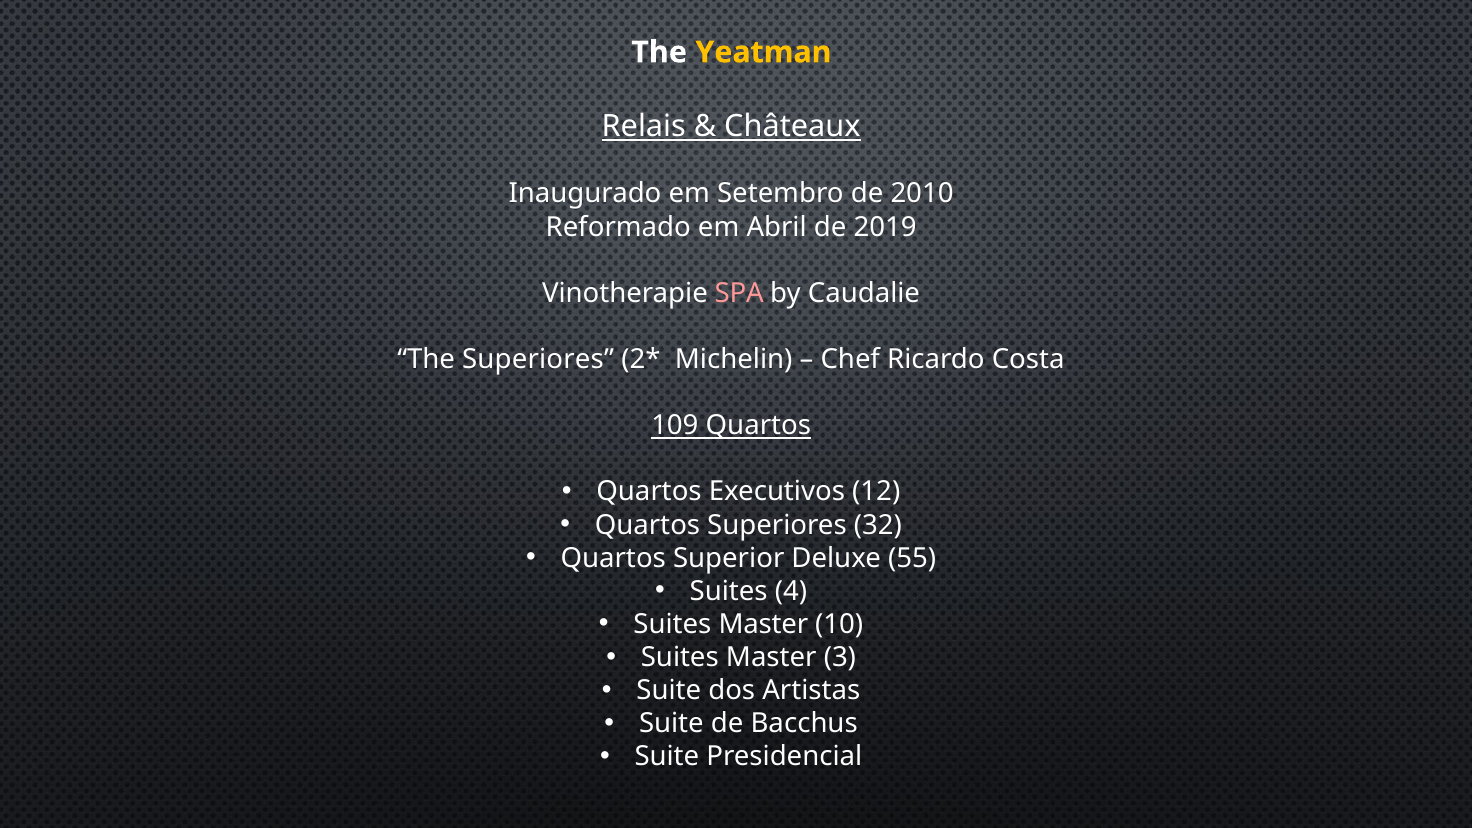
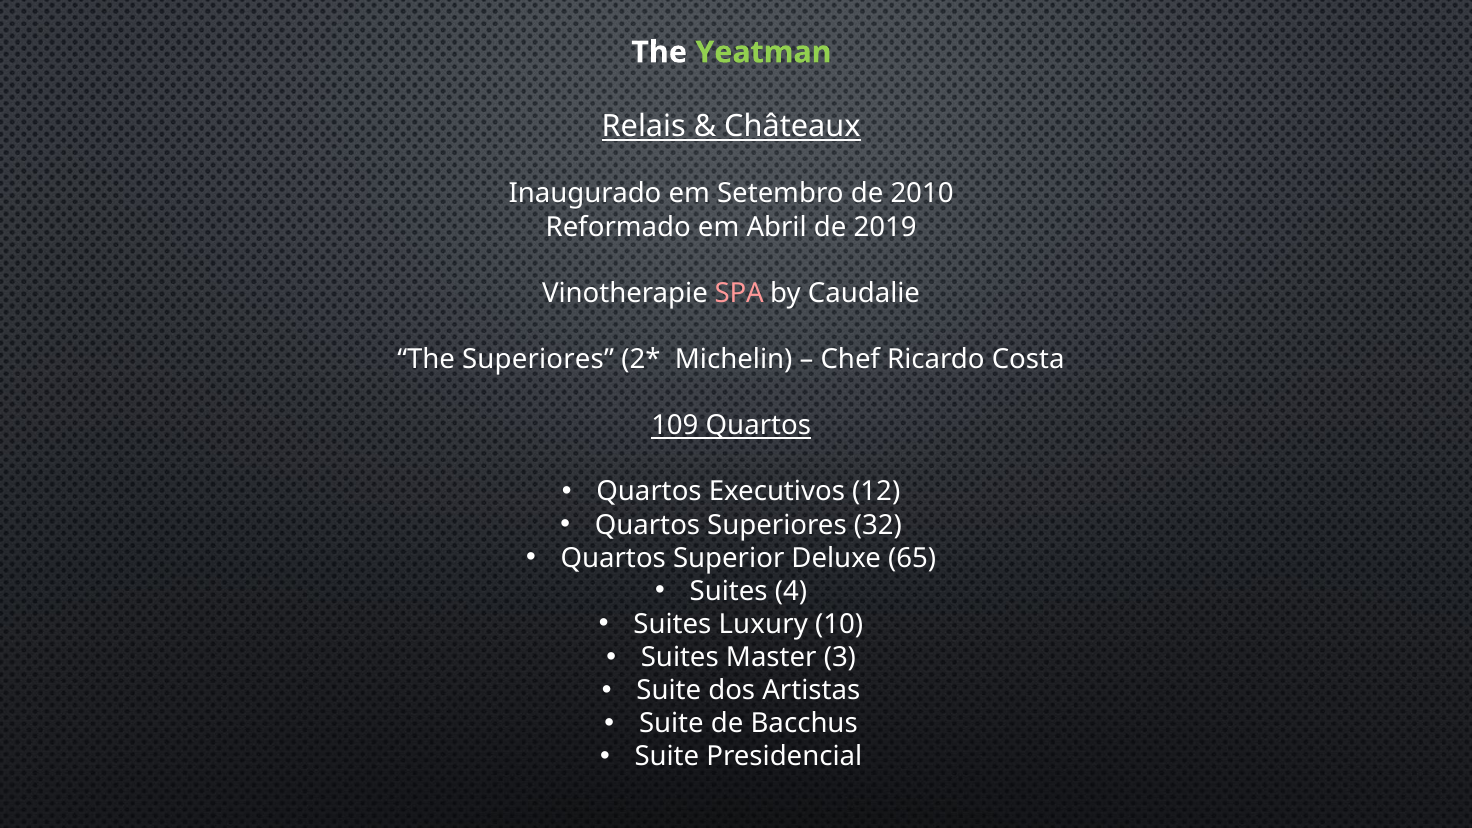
Yeatman colour: yellow -> light green (763, 52)
55: 55 -> 65 (912, 558)
Master: Master -> Luxury (763, 624)
